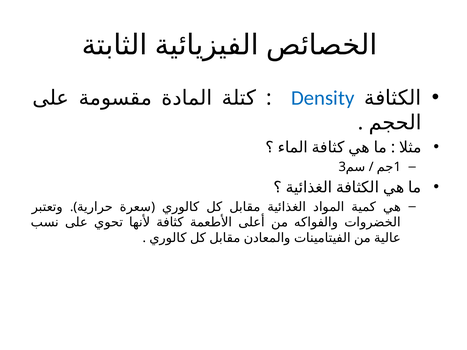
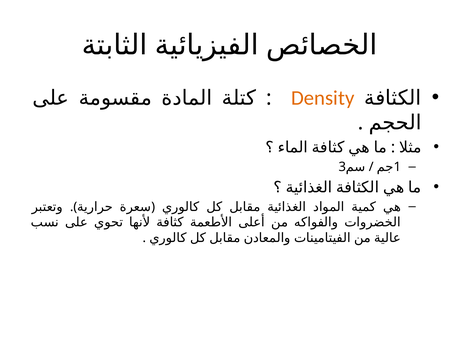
Density colour: blue -> orange (323, 98)
